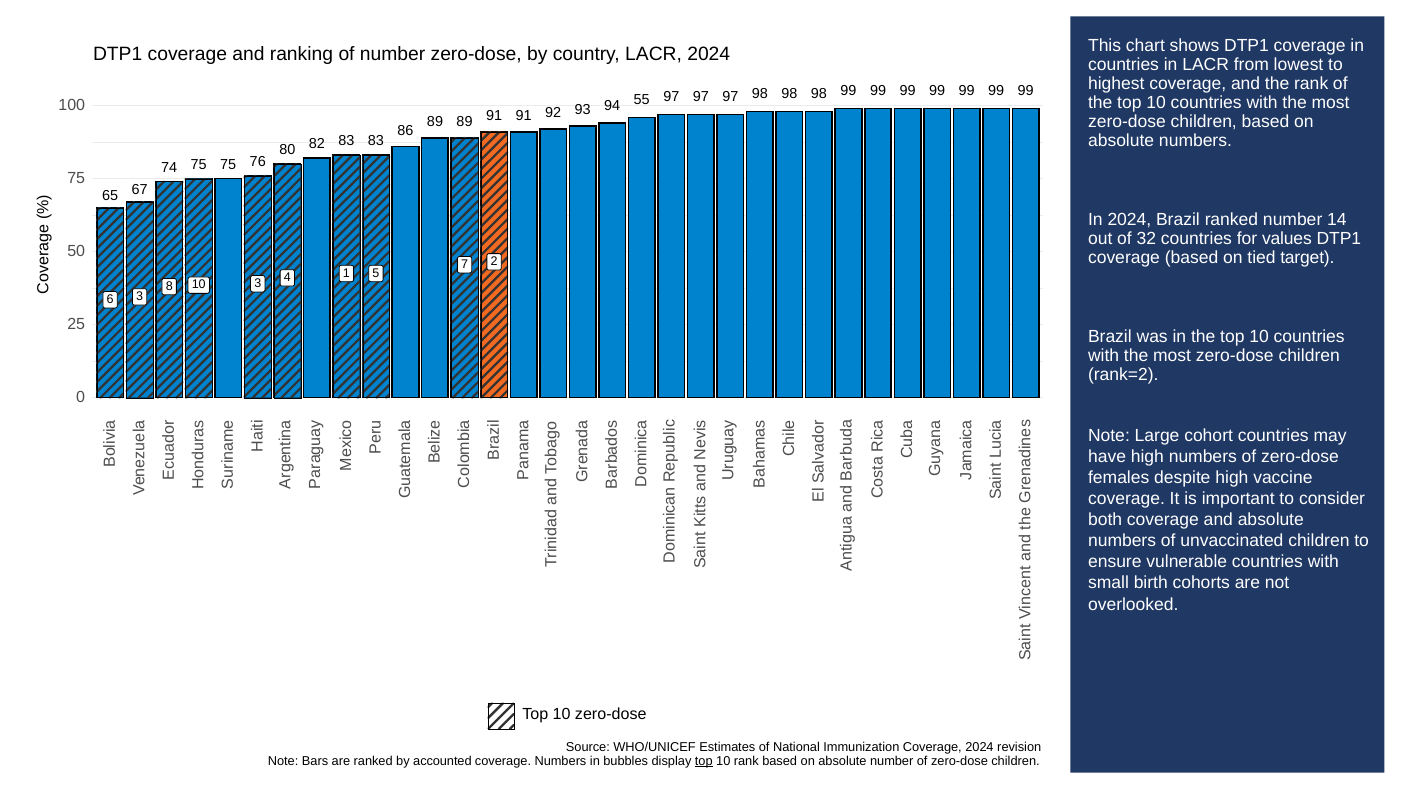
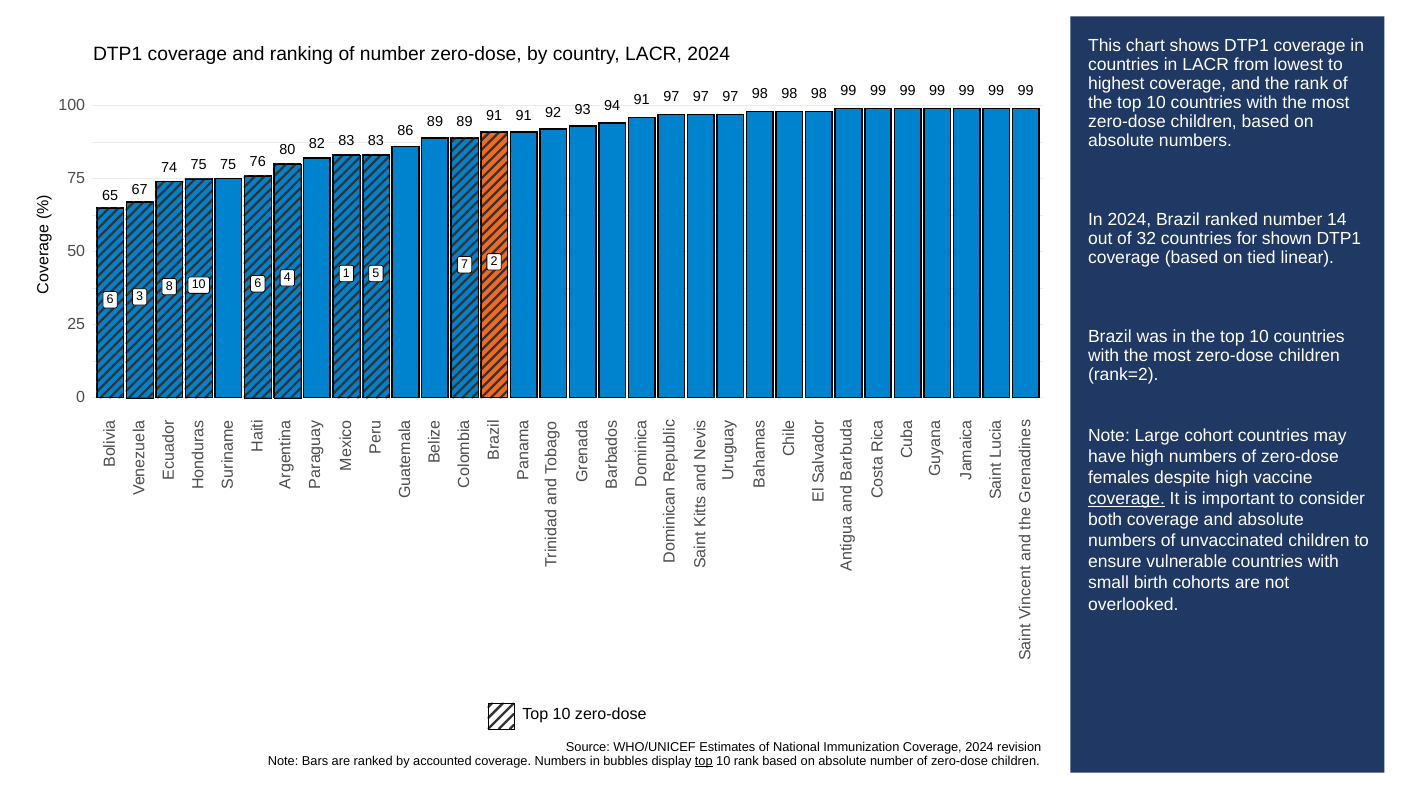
94 55: 55 -> 91 (642, 100)
values: values -> shown (1287, 239)
target: target -> linear (1307, 258)
10 3: 3 -> 6 (258, 283)
coverage underline: none -> present (1127, 499)
